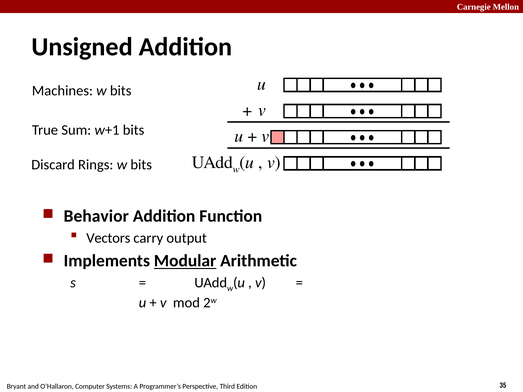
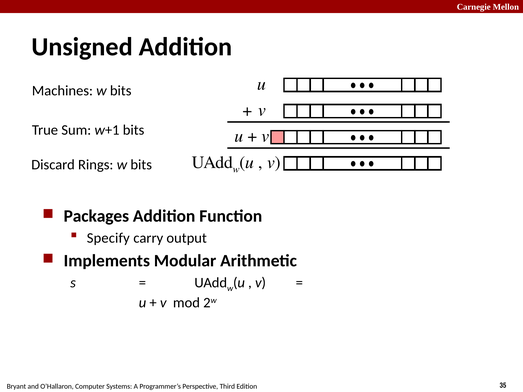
Behavior: Behavior -> Packages (96, 216)
Vectors: Vectors -> Specify (108, 238)
Modular underline: present -> none (185, 261)
